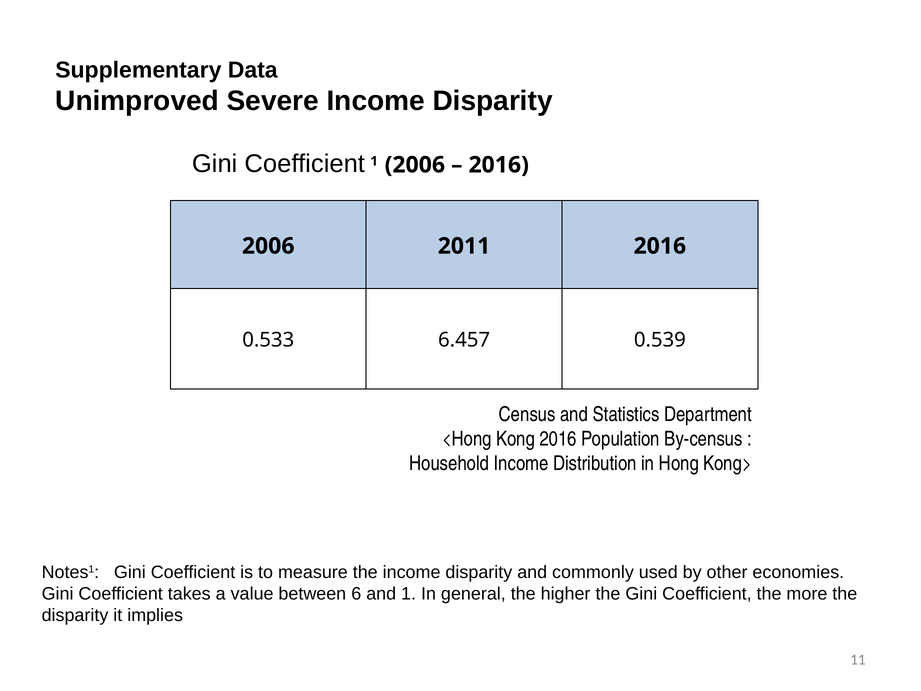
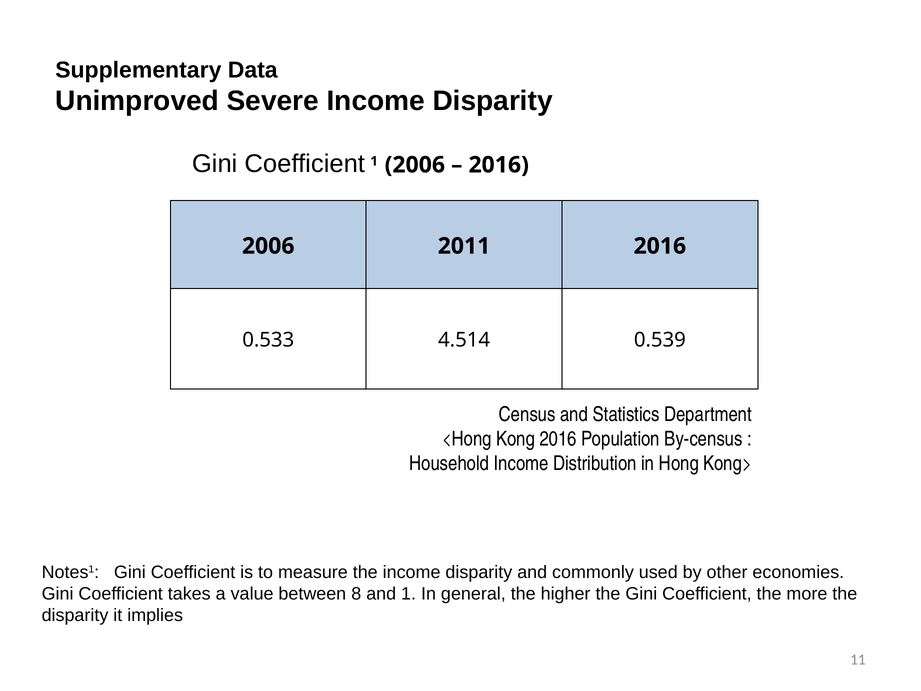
6.457: 6.457 -> 4.514 (464, 340)
6: 6 -> 8 (356, 594)
